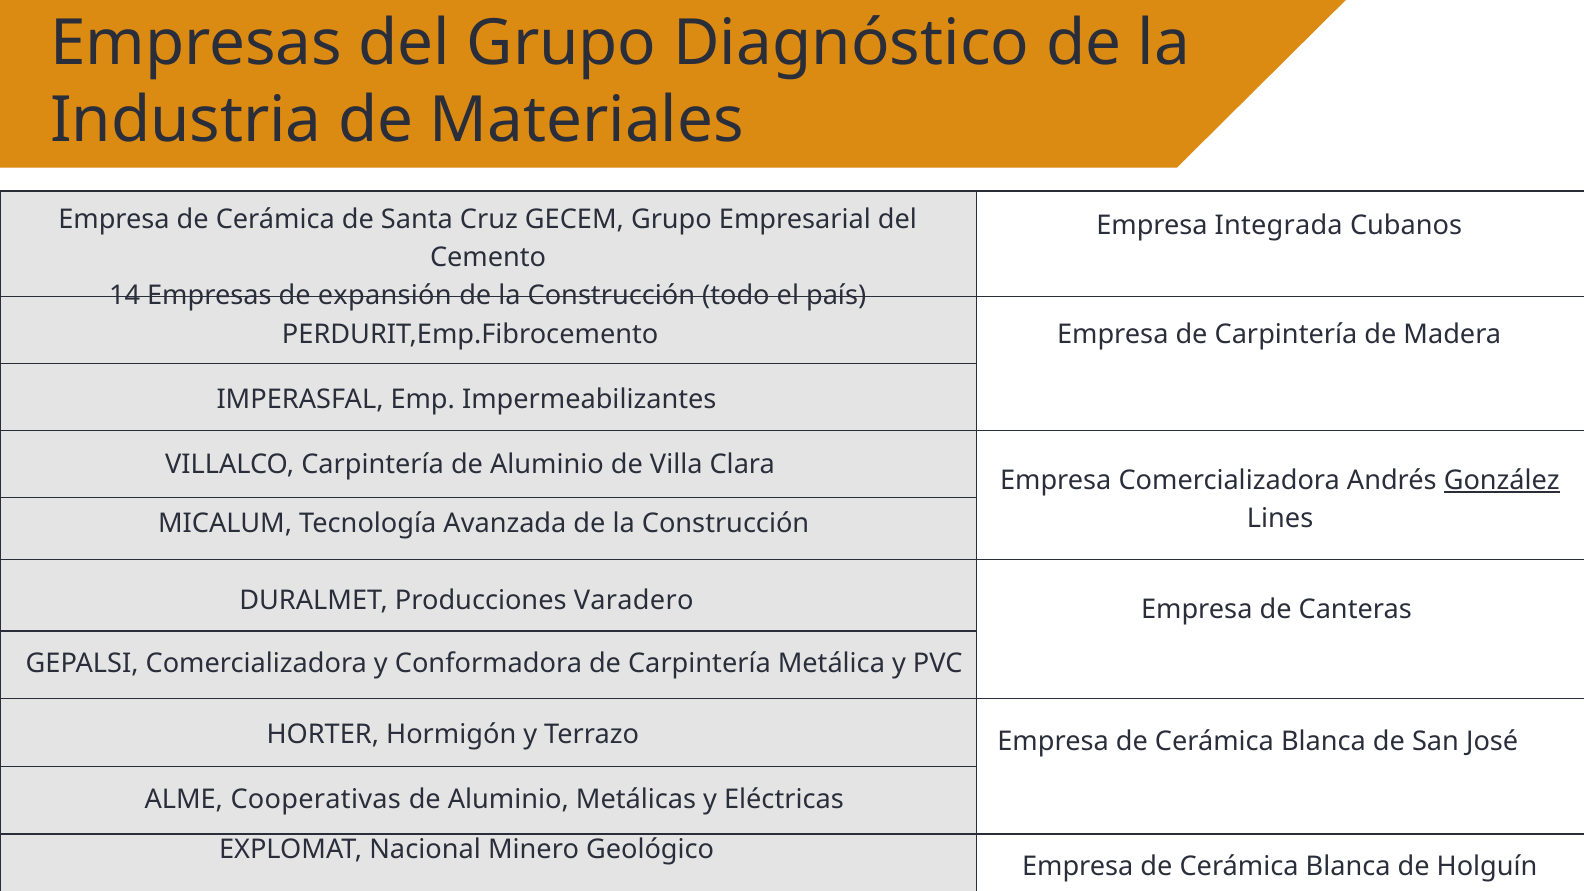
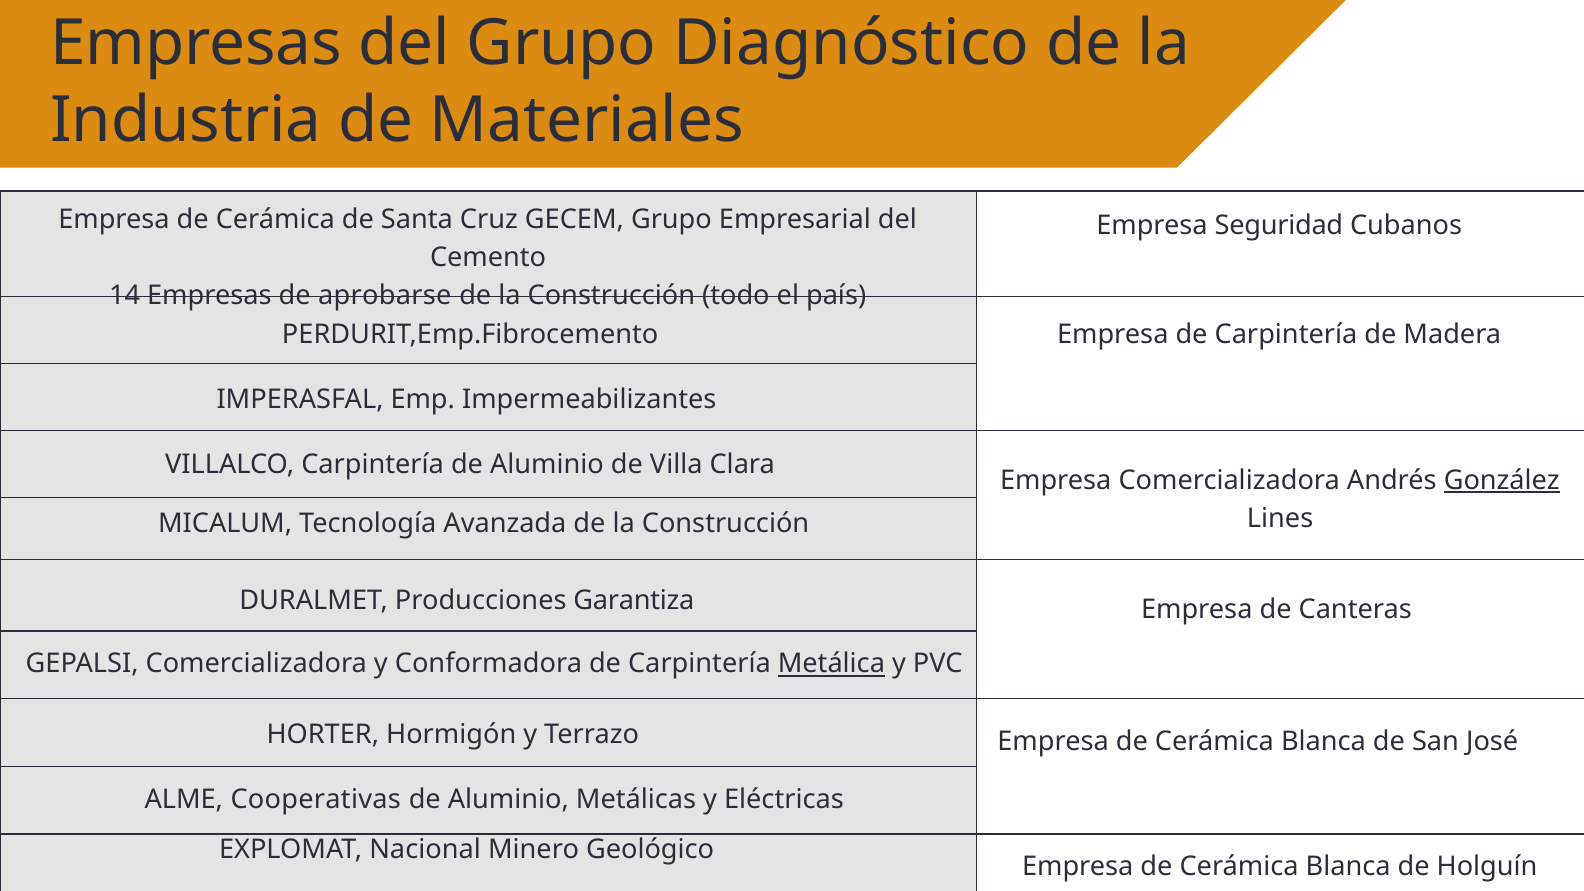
Integrada: Integrada -> Seguridad (1279, 225)
expansión: expansión -> aprobarse (385, 296)
Varadero: Varadero -> Garantiza (634, 600)
Metálica underline: none -> present (831, 664)
